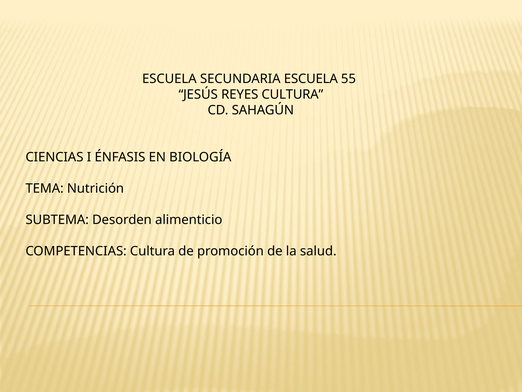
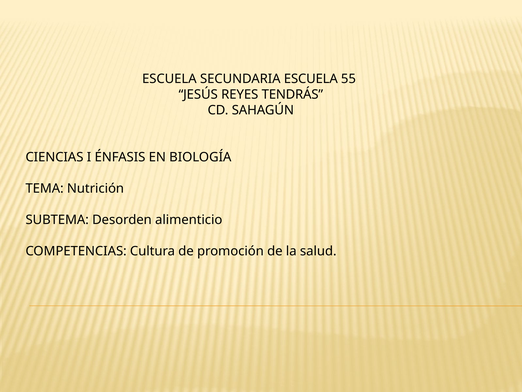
REYES CULTURA: CULTURA -> TENDRÁS (292, 94)
